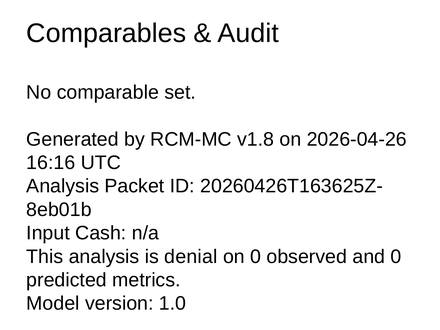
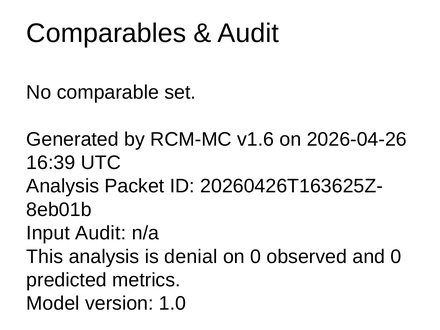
v1.8: v1.8 -> v1.6 (256, 139)
16:16: 16:16 -> 16:39 (51, 163)
Input Cash: Cash -> Audit (101, 233)
